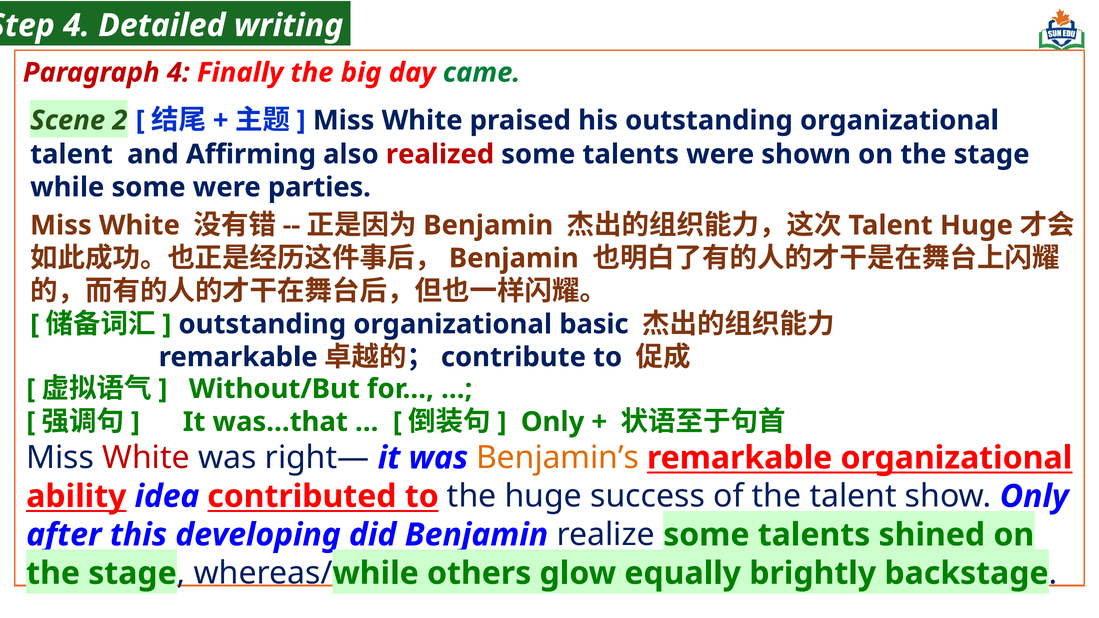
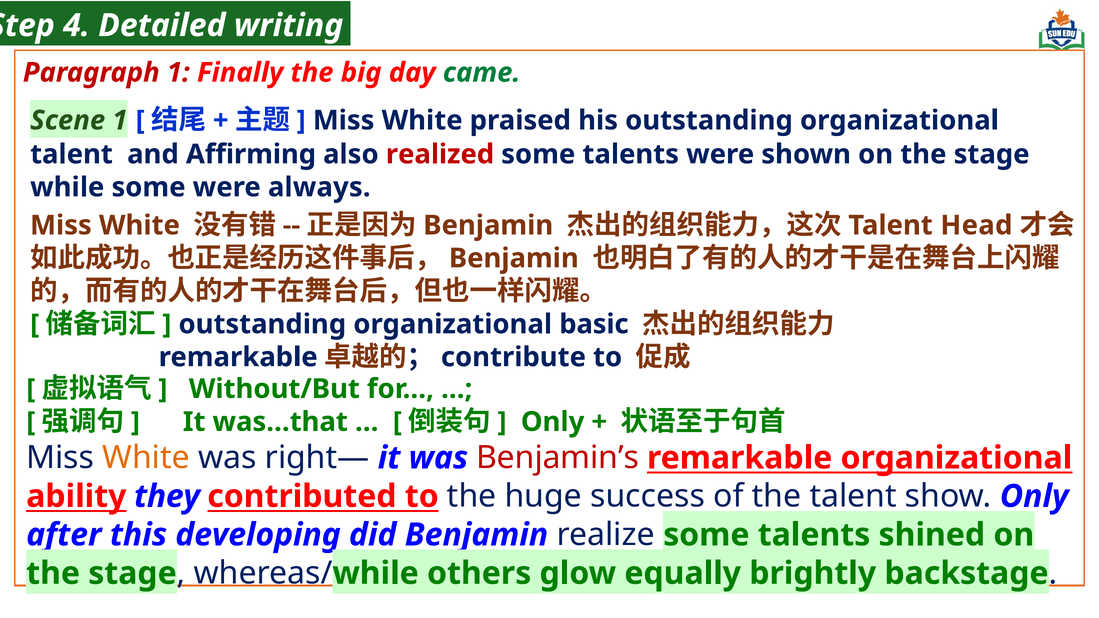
Paragraph 4: 4 -> 1 (178, 73)
Scene 2: 2 -> 1 (120, 120)
parties: parties -> always (319, 187)
Talent Huge: Huge -> Head (976, 225)
White colour: red -> orange (146, 458)
Benjamin’s colour: orange -> red (558, 458)
idea: idea -> they (167, 496)
